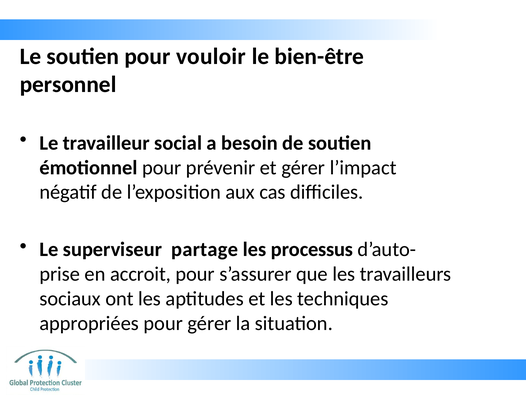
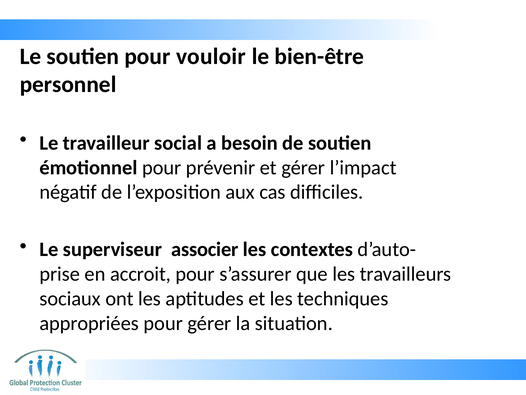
partage: partage -> associer (205, 249)
processus: processus -> contextes (312, 249)
